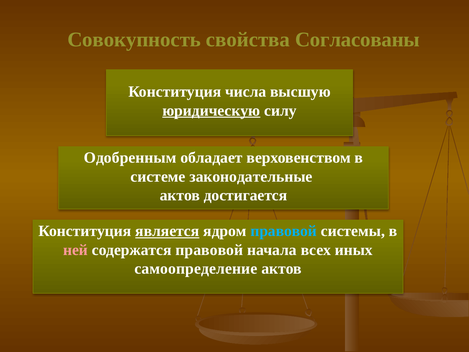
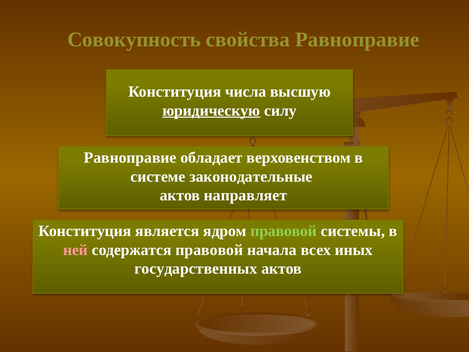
свойства Согласованы: Согласованы -> Равноправие (357, 40)
Одобренным: Одобренным -> Равноправие (130, 158)
достигается: достигается -> направляет (245, 195)
является underline: present -> none (167, 231)
правовой colour: light blue -> light green (284, 231)
самоопределение: самоопределение -> государственных (196, 268)
